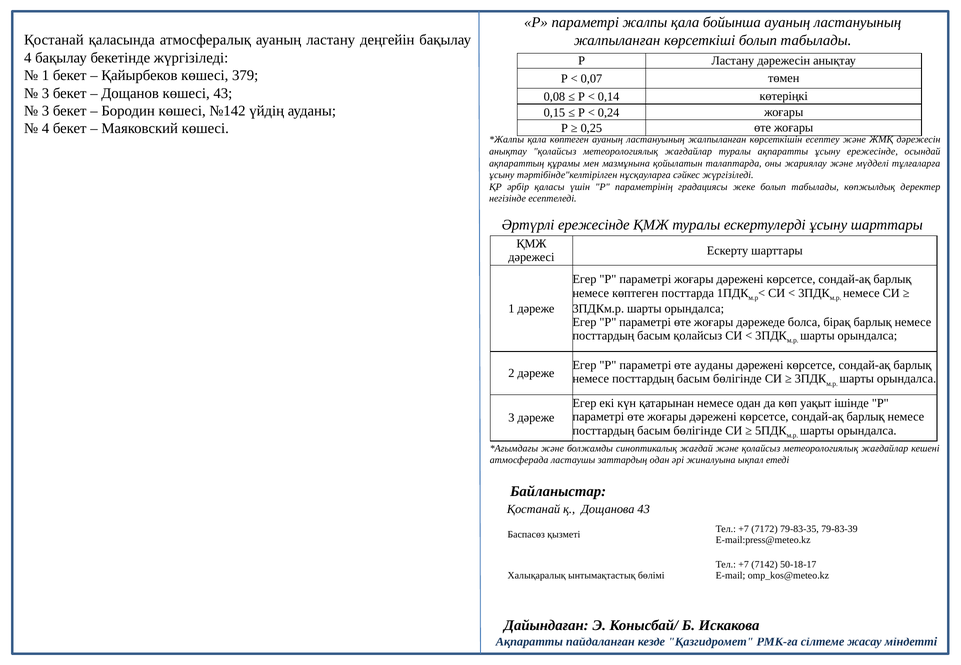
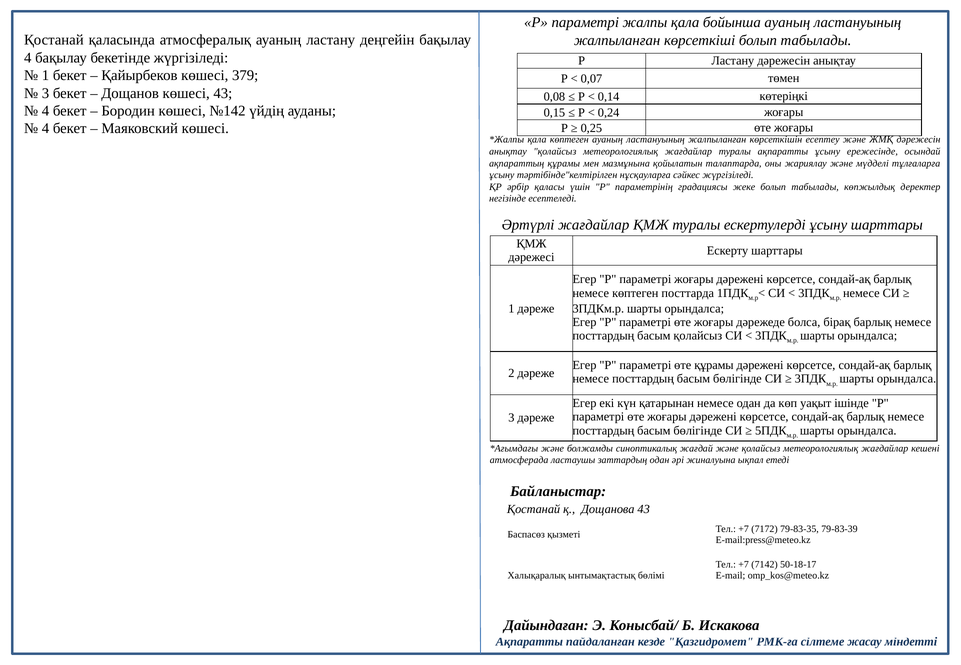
3: 3 -> 4 (46, 111)
Әртүрлі ережесінде: ережесінде -> жағдайлар (594, 225)
өте ауданы: ауданы -> құрамы (714, 365)
